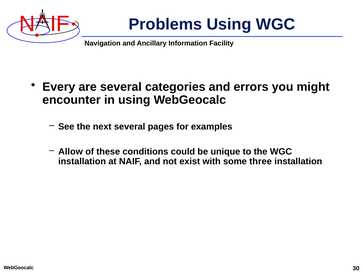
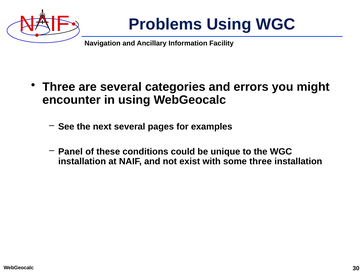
Every: Every -> Three (59, 87)
Allow: Allow -> Panel (71, 152)
